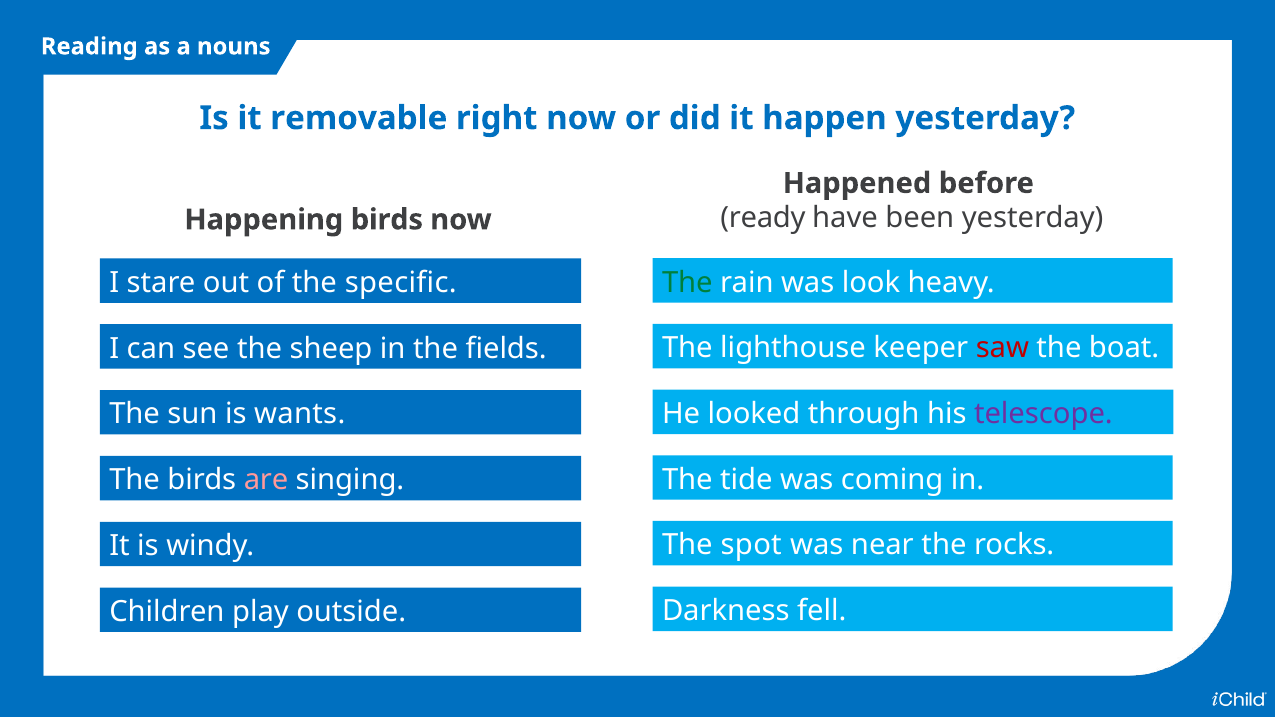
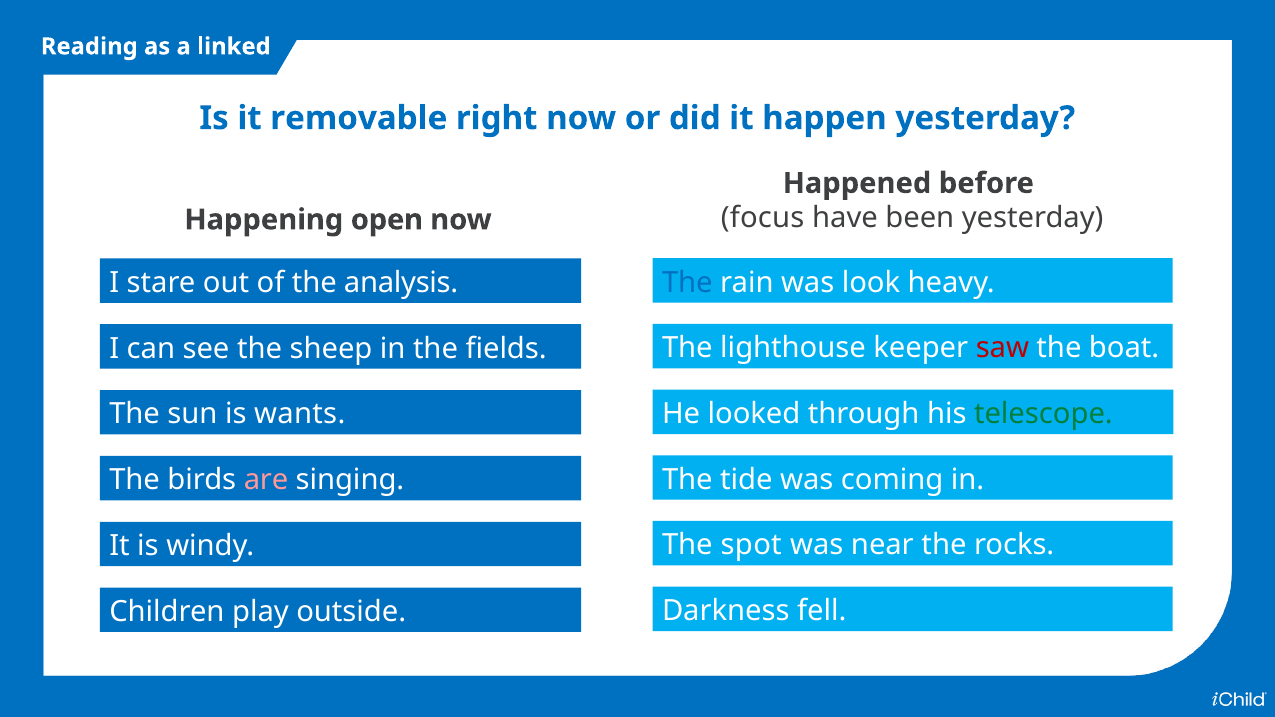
nouns: nouns -> linked (234, 47)
ready: ready -> focus (763, 218)
Happening birds: birds -> open (387, 220)
The colour: green -> blue (687, 283)
specific: specific -> analysis (401, 283)
telescope colour: purple -> green (1043, 414)
